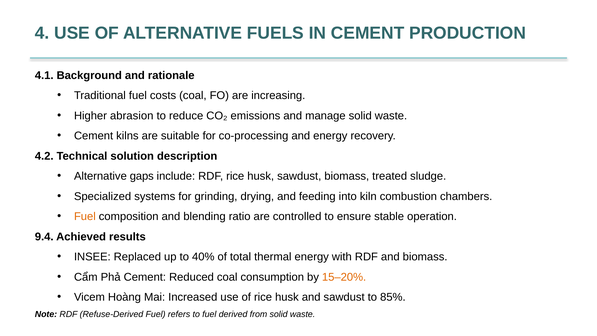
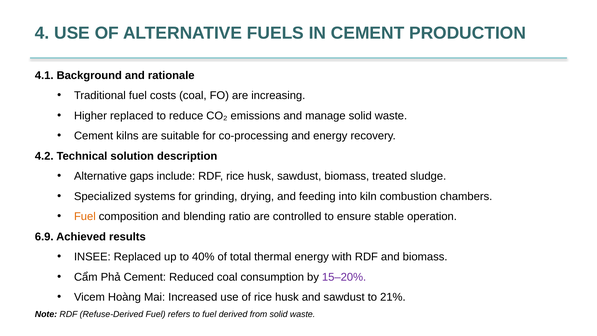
Higher abrasion: abrasion -> replaced (132, 116)
9.4: 9.4 -> 6.9 (44, 237)
15–20% colour: orange -> purple (344, 277)
85%: 85% -> 21% (393, 297)
